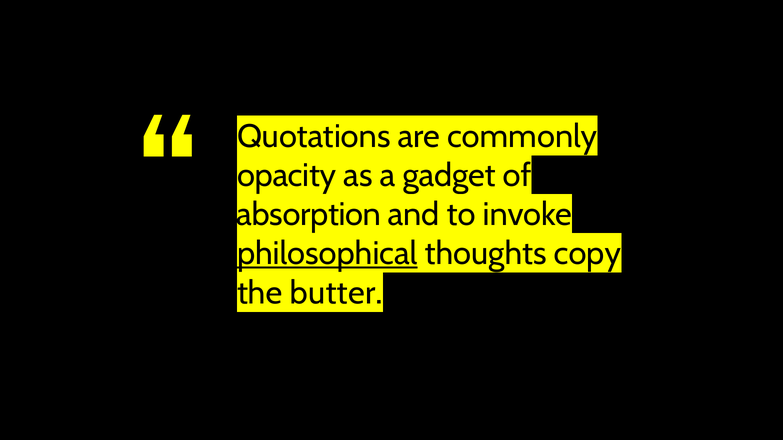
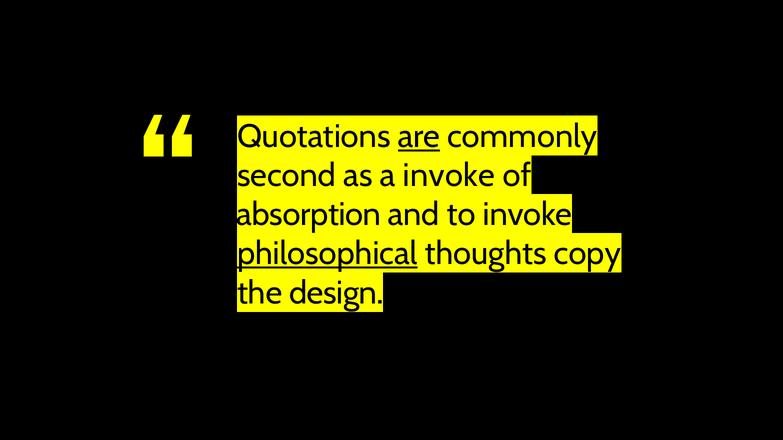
are underline: none -> present (419, 137)
opacity: opacity -> second (287, 176)
a gadget: gadget -> invoke (449, 176)
butter: butter -> design (336, 293)
